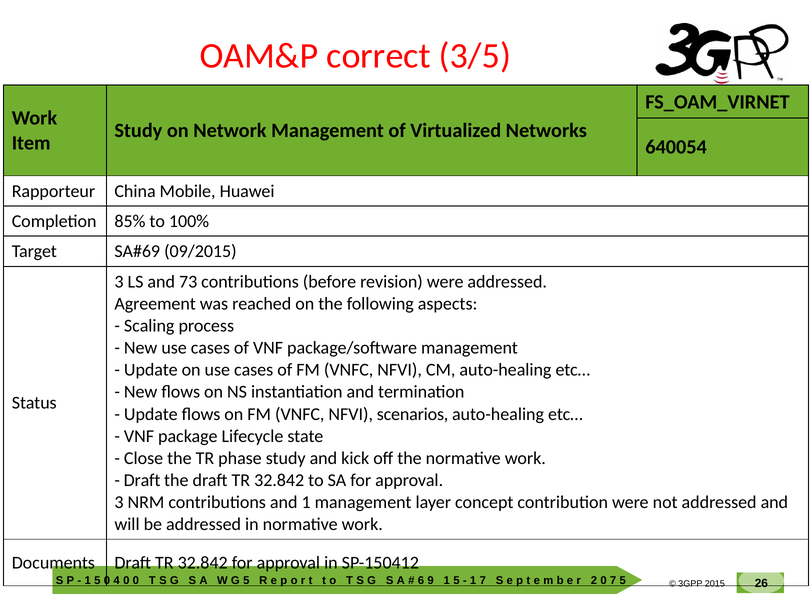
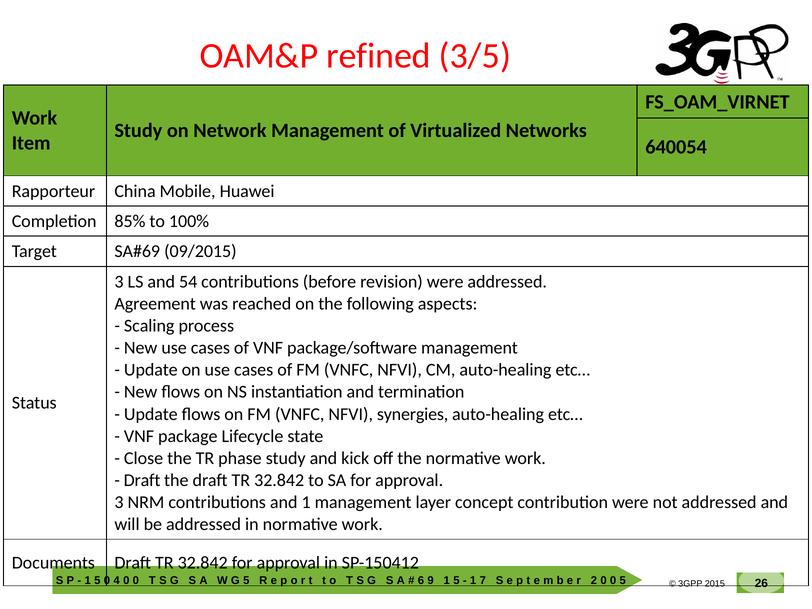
correct: correct -> refined (379, 56)
73: 73 -> 54 (188, 282)
scenarios: scenarios -> synergies (413, 414)
7: 7 -> 0 (613, 580)
